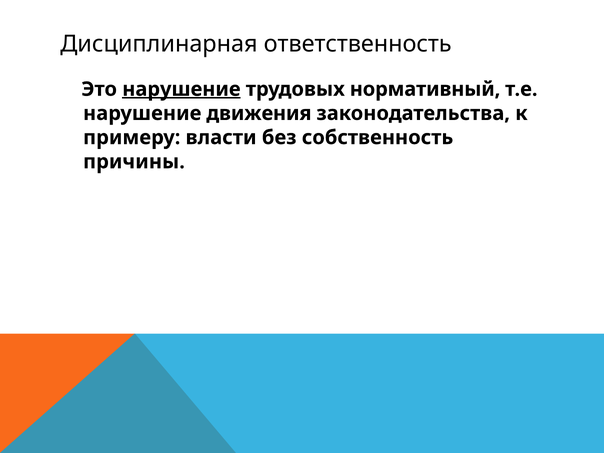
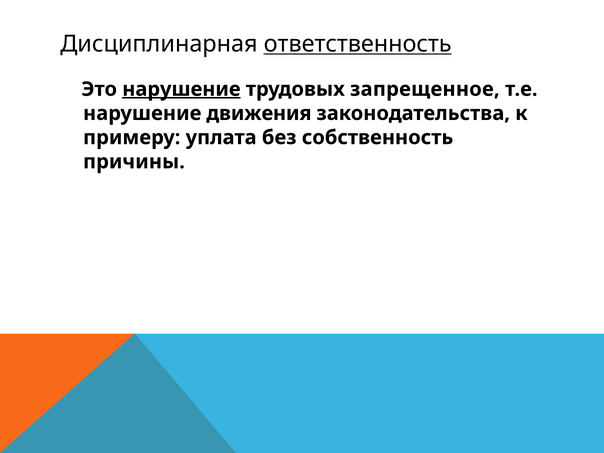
ответственность underline: none -> present (358, 44)
нормативный: нормативный -> запрещенное (425, 89)
власти: власти -> уплата (221, 138)
